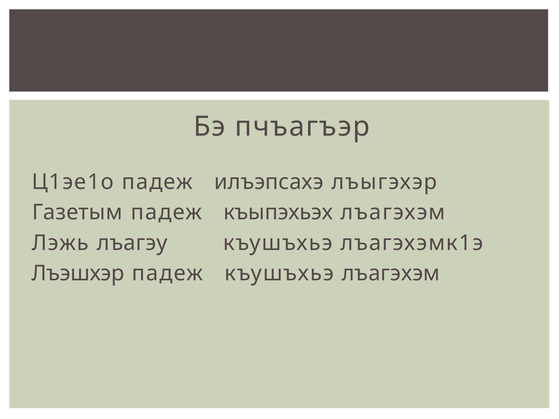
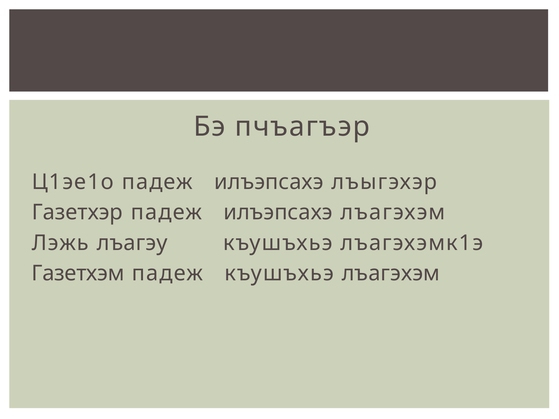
Газетым: Газетым -> Газетхэр (77, 213)
къыпэхьэх: къыпэхьэх -> илъэпсахэ (278, 213)
Лъэшхэр: Лъэшхэр -> Газетхэм (78, 273)
